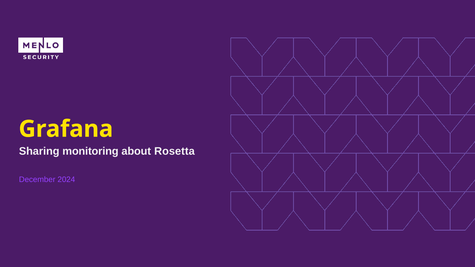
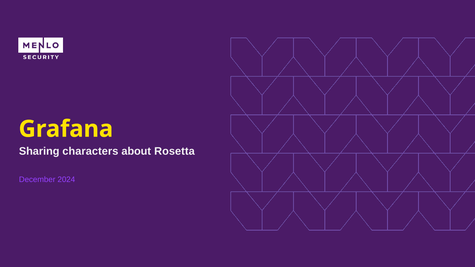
monitoring: monitoring -> characters (90, 151)
